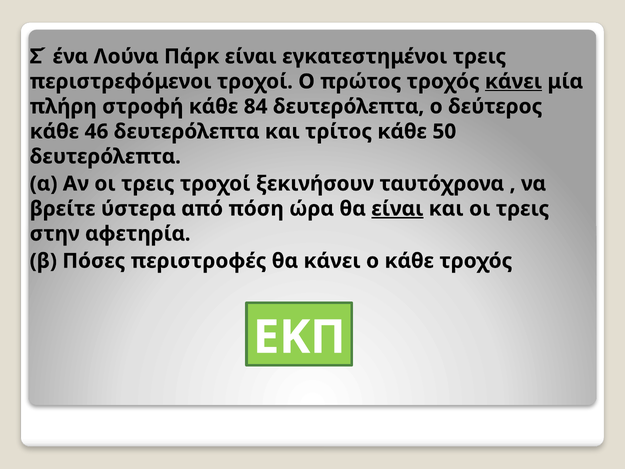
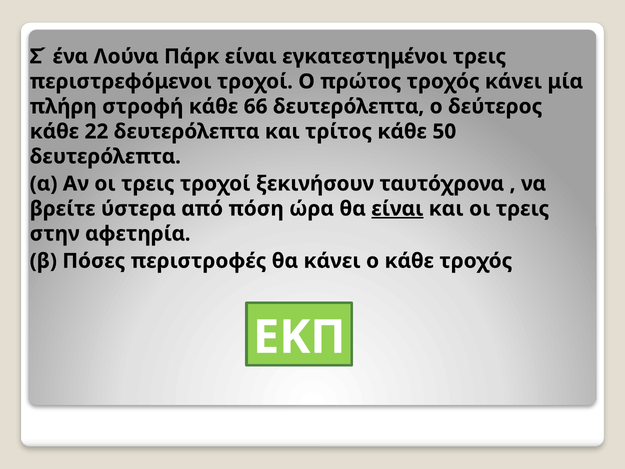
κάνει underline: present -> none (514, 81)
84: 84 -> 66 (256, 106)
46: 46 -> 22 (96, 131)
